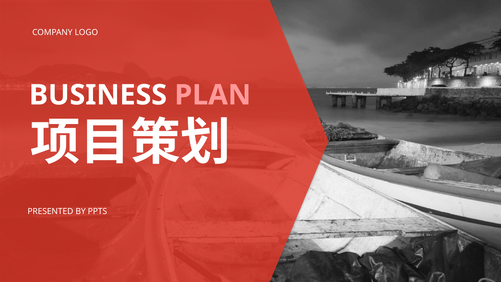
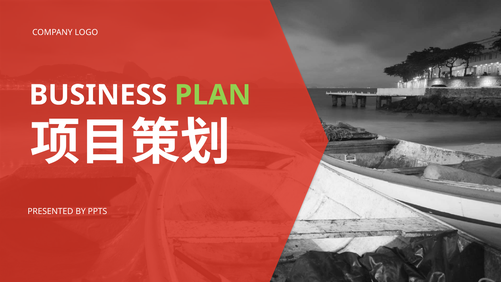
PLAN colour: pink -> light green (213, 95)
